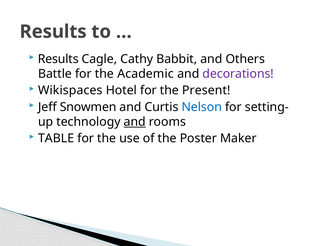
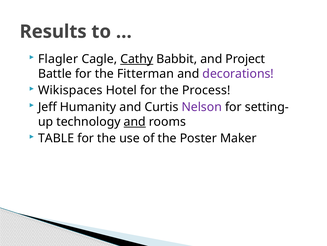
Results: Results -> Flagler (58, 59)
Cathy underline: none -> present (137, 59)
Others: Others -> Project (245, 59)
Academic: Academic -> Fitterman (146, 74)
Present: Present -> Process (206, 90)
Snowmen: Snowmen -> Humanity (88, 107)
Nelson colour: blue -> purple (202, 107)
